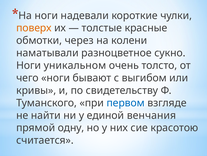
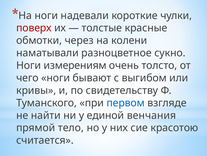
поверх colour: orange -> red (34, 28)
уникальном: уникальном -> измерениям (75, 65)
одну: одну -> тело (71, 127)
